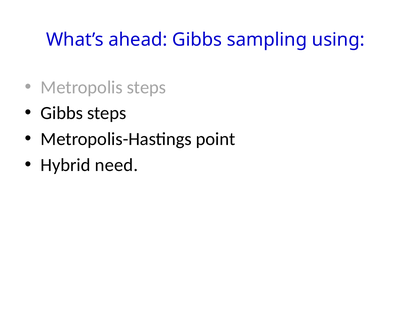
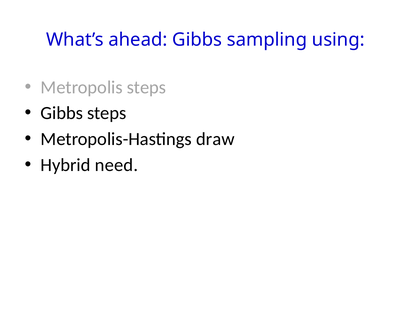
point: point -> draw (215, 139)
